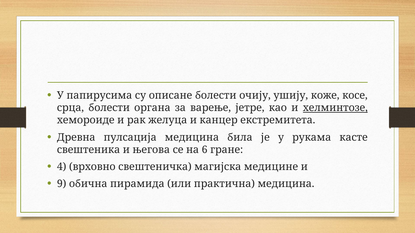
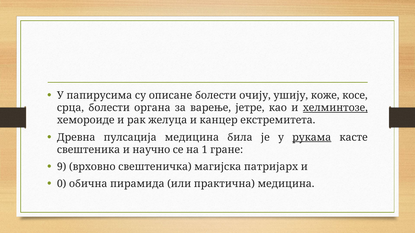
рукама underline: none -> present (312, 138)
његова: његова -> научно (151, 150)
6: 6 -> 1 (205, 150)
4: 4 -> 9 (62, 167)
медицине: медицине -> патријарх (271, 167)
9: 9 -> 0 (62, 184)
